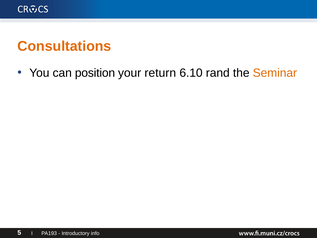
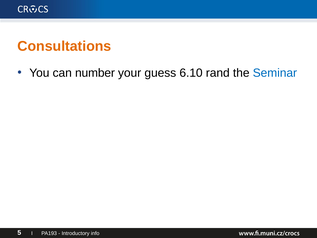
position: position -> number (95, 73)
return: return -> guess (160, 73)
Seminar colour: orange -> blue (275, 73)
